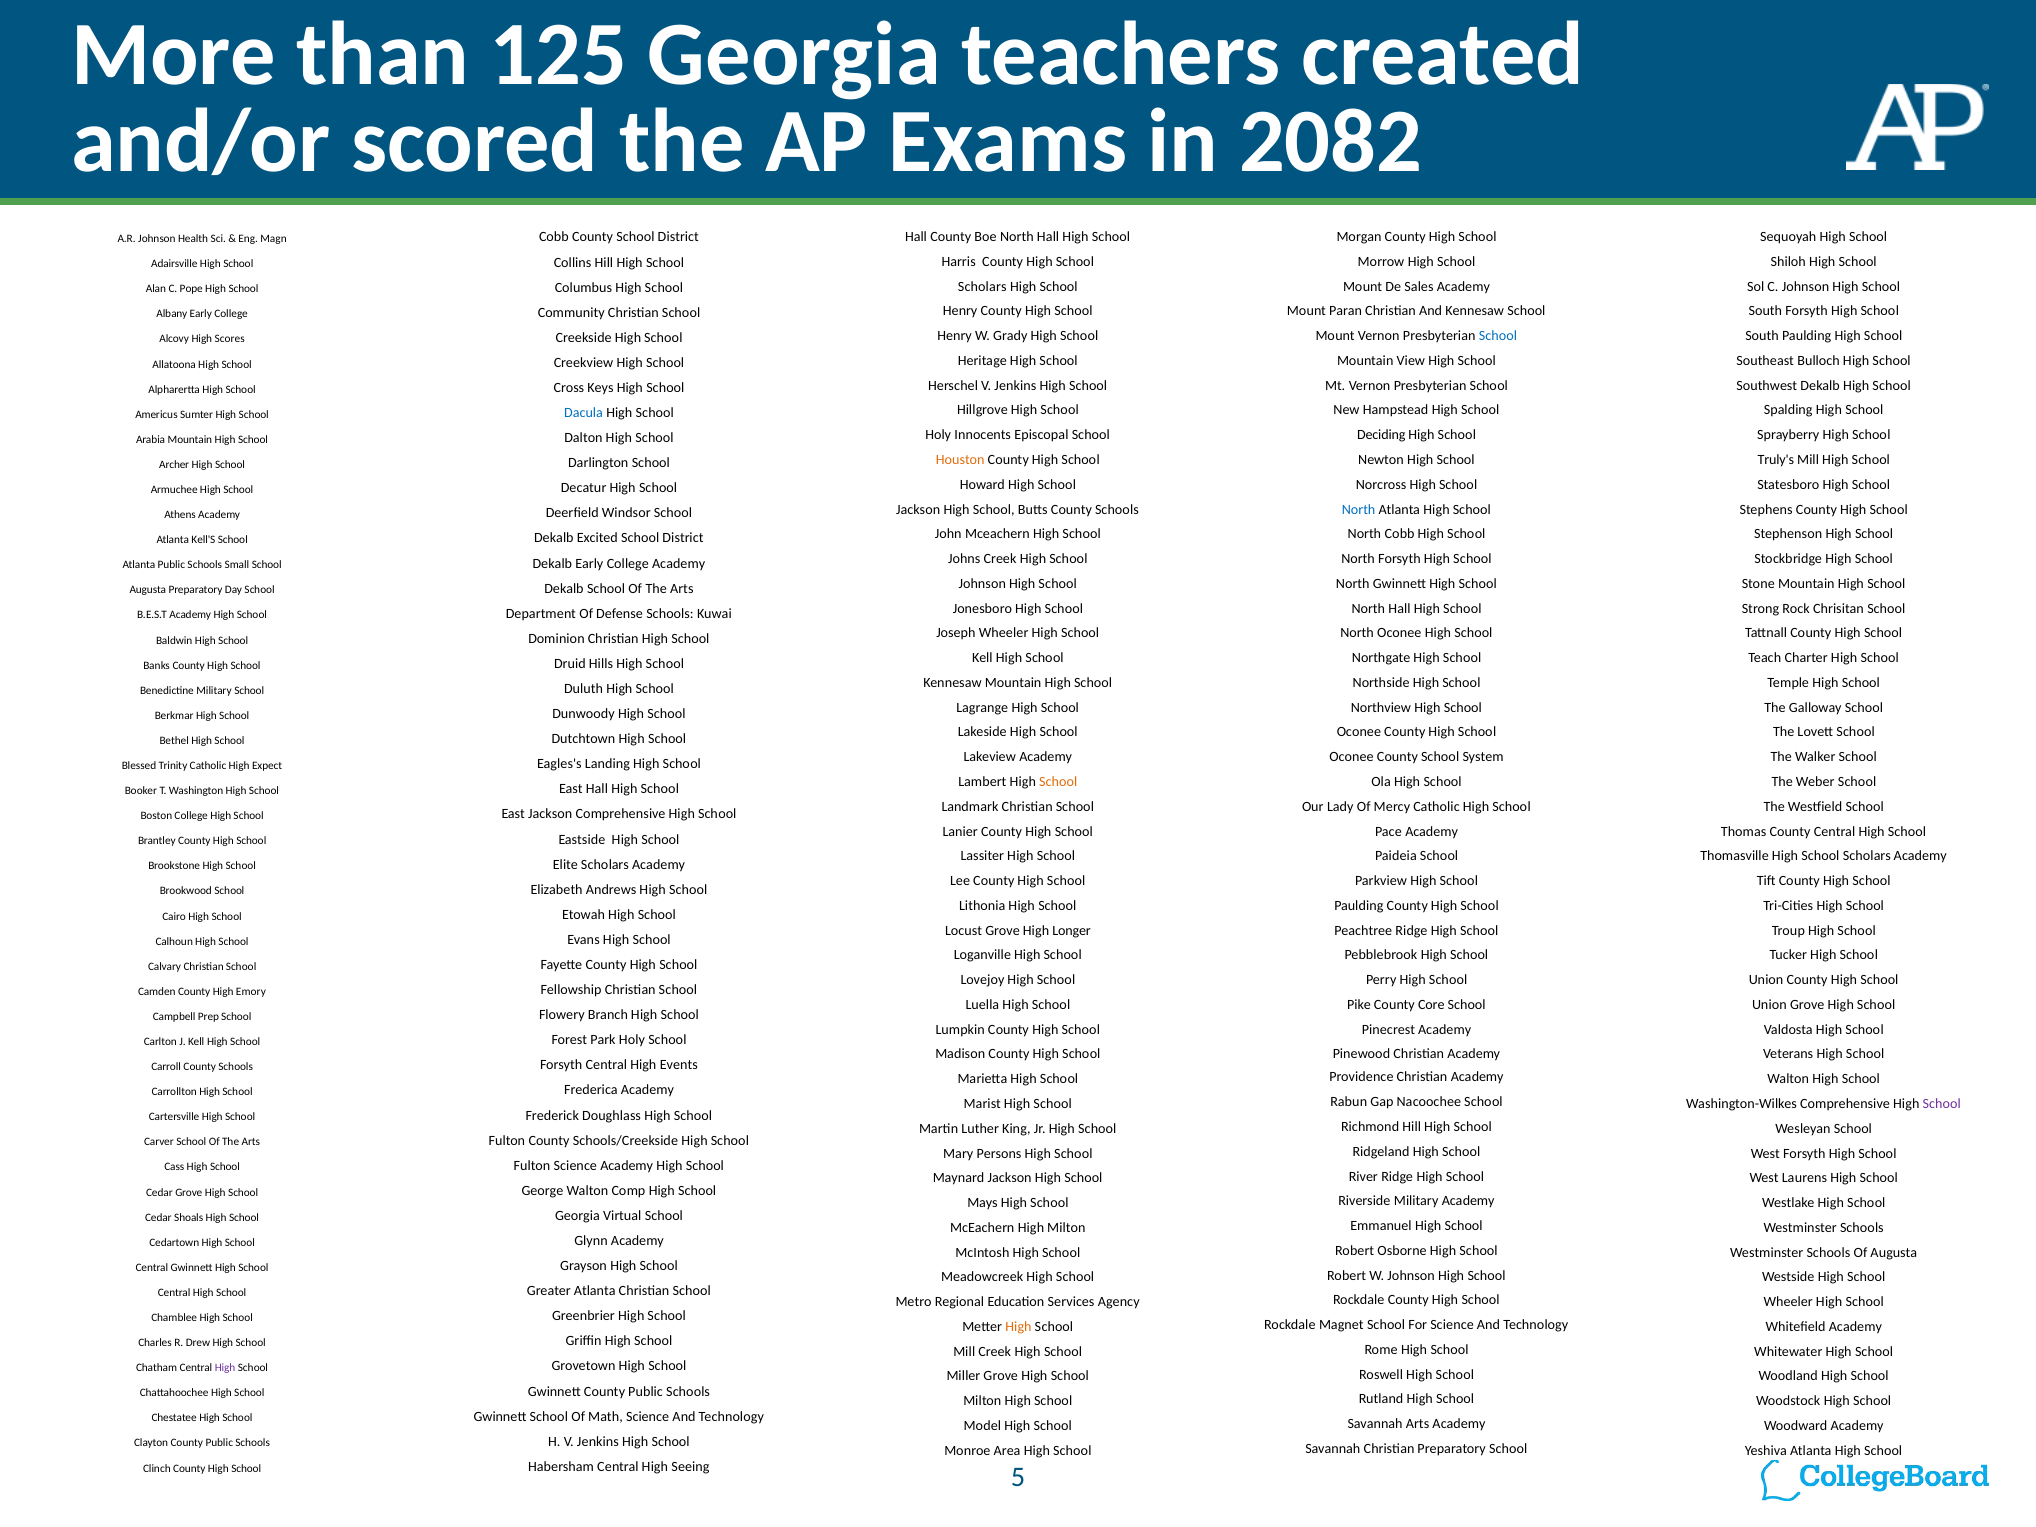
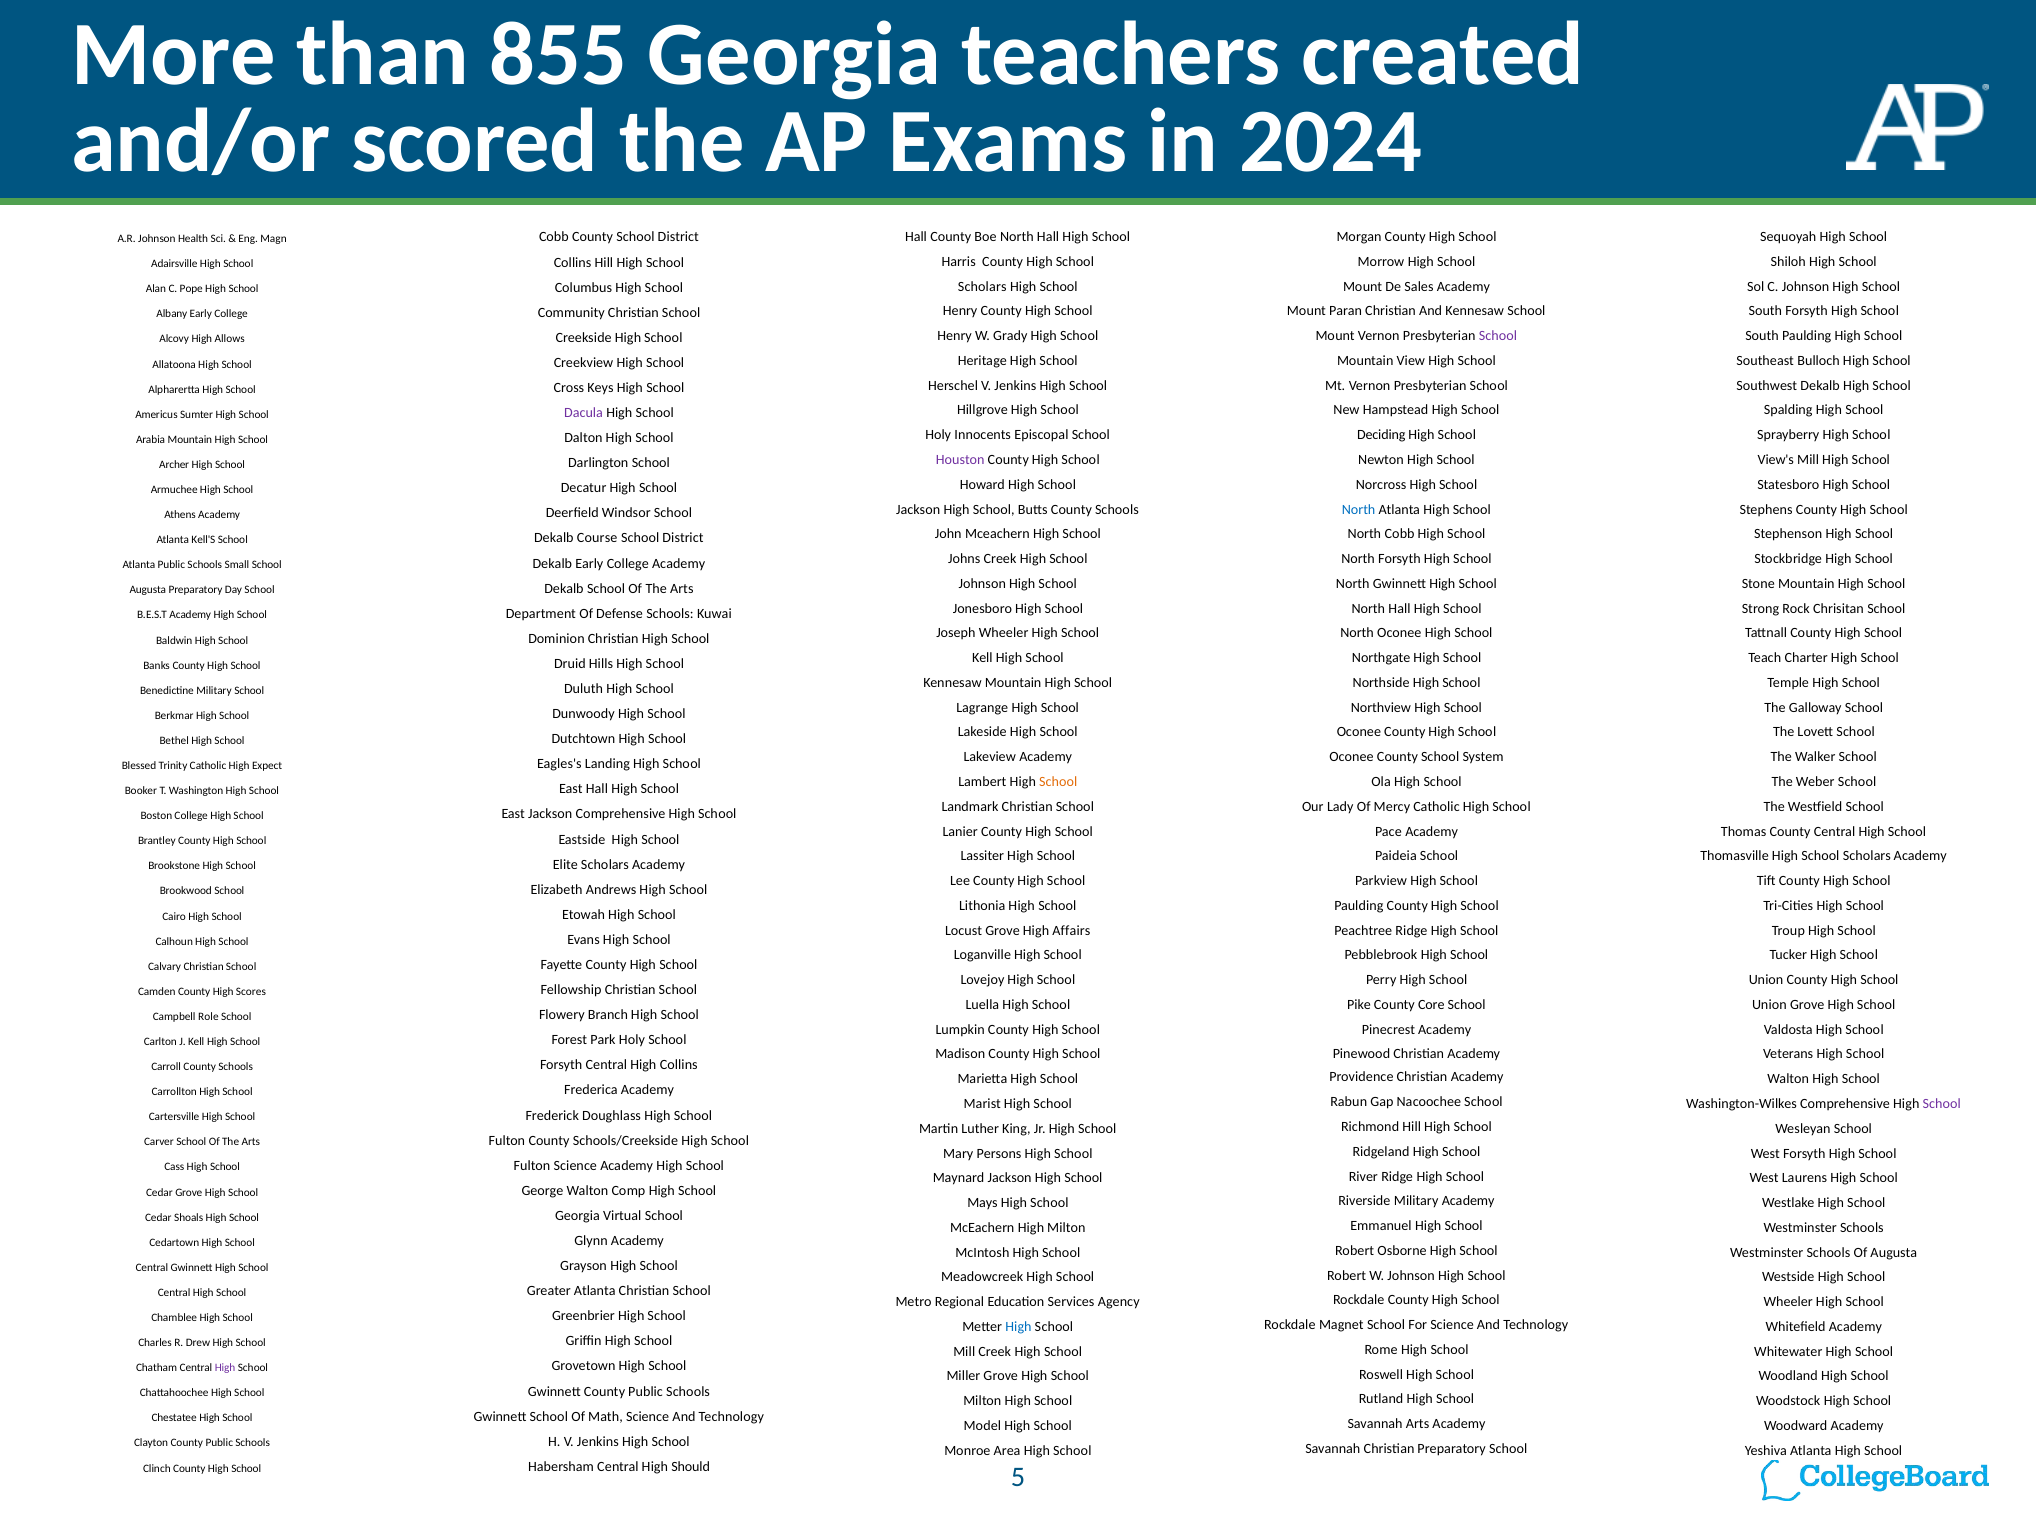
125: 125 -> 855 (558, 55)
2082: 2082 -> 2024 (1331, 142)
School colour: blue -> purple (1498, 336)
Scores: Scores -> Allows (230, 339)
Dacula colour: blue -> purple (584, 413)
Houston colour: orange -> purple (960, 460)
Truly's: Truly's -> View's (1776, 460)
Excited: Excited -> Course (597, 538)
Longer: Longer -> Affairs (1071, 930)
Emory: Emory -> Scores (251, 992)
Prep: Prep -> Role (208, 1017)
High Events: Events -> Collins (679, 1065)
High colour: orange -> blue (1019, 1327)
Seeing: Seeing -> Should (691, 1467)
